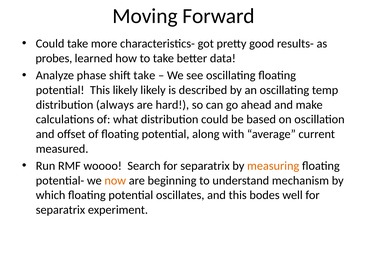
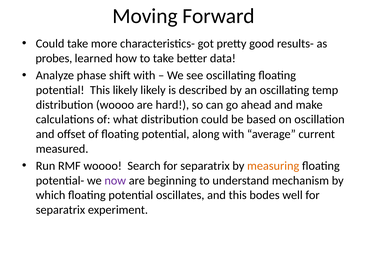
shift take: take -> with (144, 75)
distribution always: always -> woooo (115, 105)
now colour: orange -> purple (115, 181)
